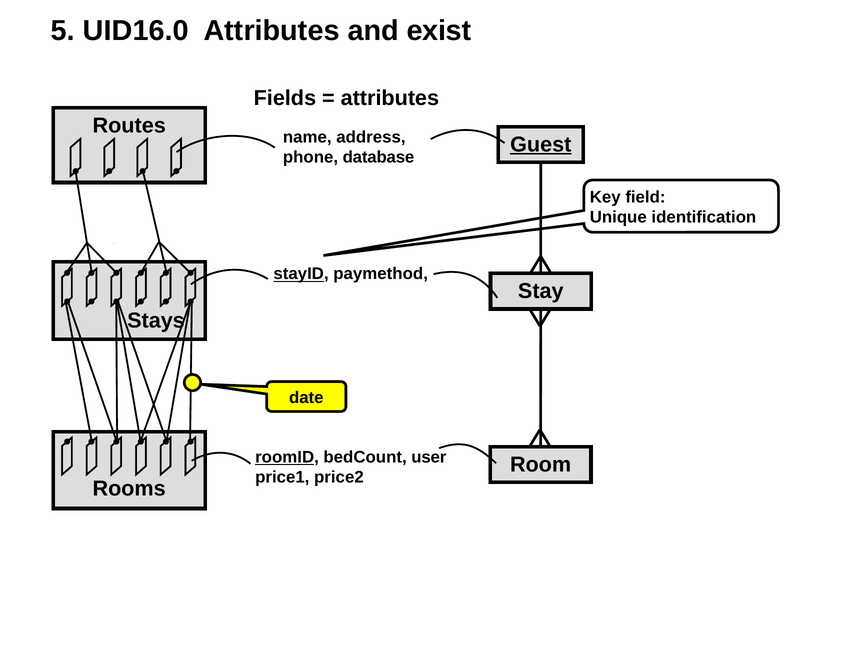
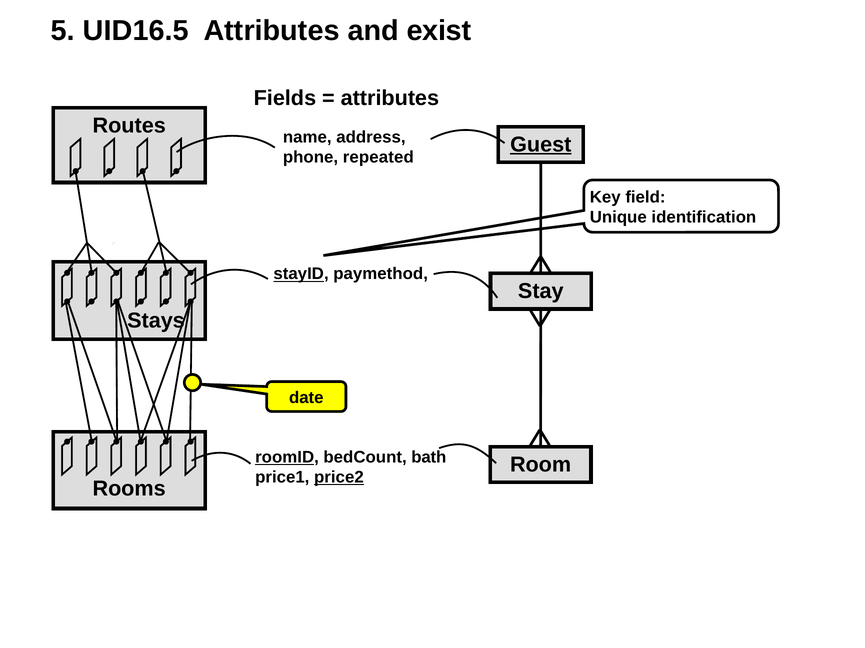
UID16.0: UID16.0 -> UID16.5 (136, 31)
database: database -> repeated (378, 157)
user: user -> bath (429, 458)
price2 underline: none -> present (339, 478)
